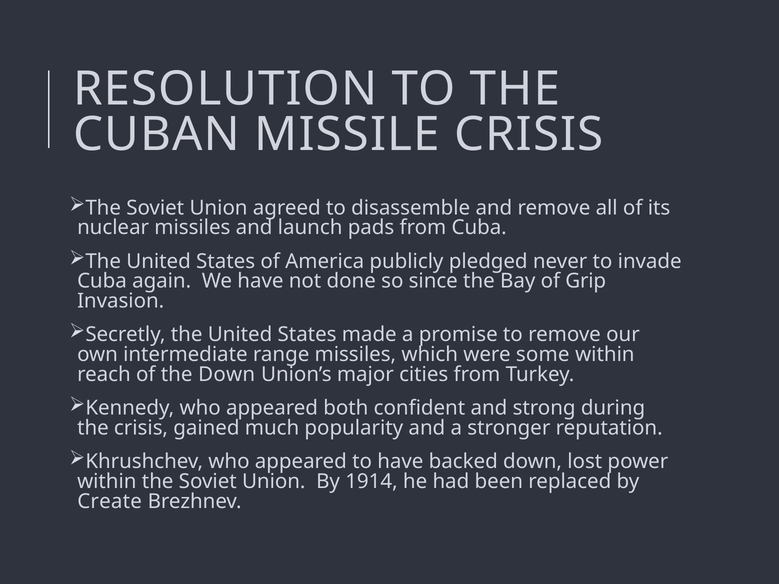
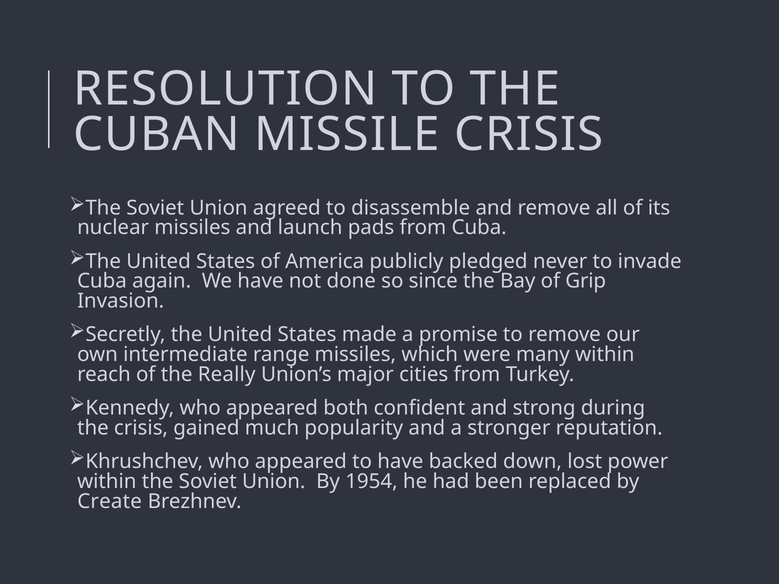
some: some -> many (543, 355)
the Down: Down -> Really (227, 375)
1914: 1914 -> 1954 (371, 482)
